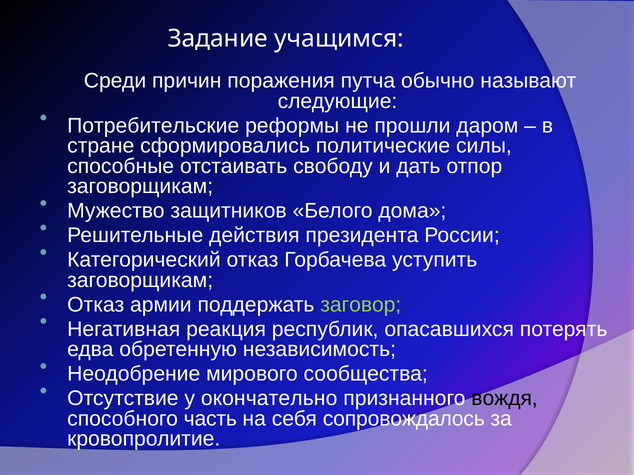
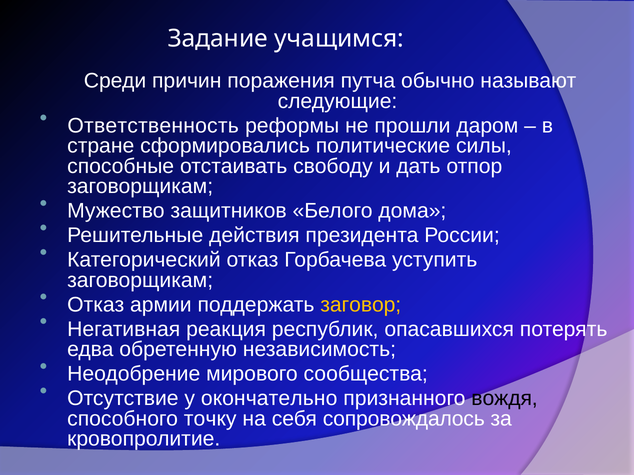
Потребительские: Потребительские -> Ответственность (153, 126)
заговор colour: light green -> yellow (361, 305)
часть: часть -> точку (210, 419)
